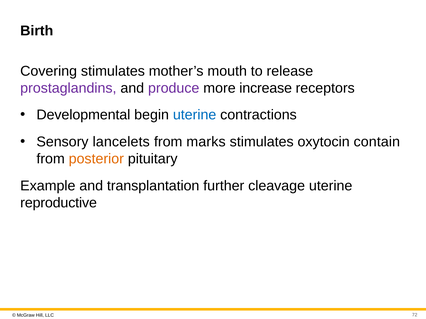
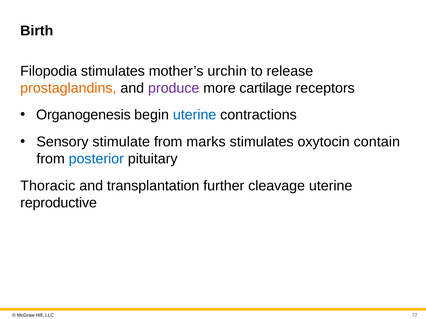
Covering: Covering -> Filopodia (49, 71)
mouth: mouth -> urchin (227, 71)
prostaglandins colour: purple -> orange (68, 88)
increase: increase -> cartilage (266, 88)
Developmental: Developmental -> Organogenesis (83, 115)
lancelets: lancelets -> stimulate (121, 142)
posterior colour: orange -> blue (96, 159)
Example: Example -> Thoracic (48, 186)
